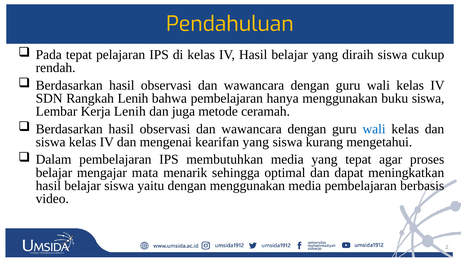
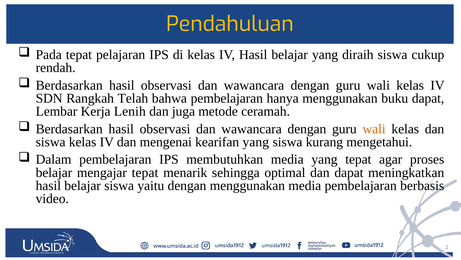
Rangkah Lenih: Lenih -> Telah (133, 98)
buku siswa: siswa -> dapat (428, 98)
wali colour: blue -> orange (374, 129)
mengajar mata: mata -> tepat (145, 172)
